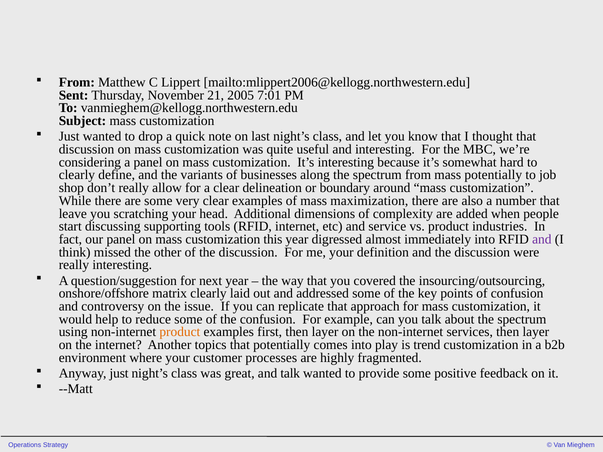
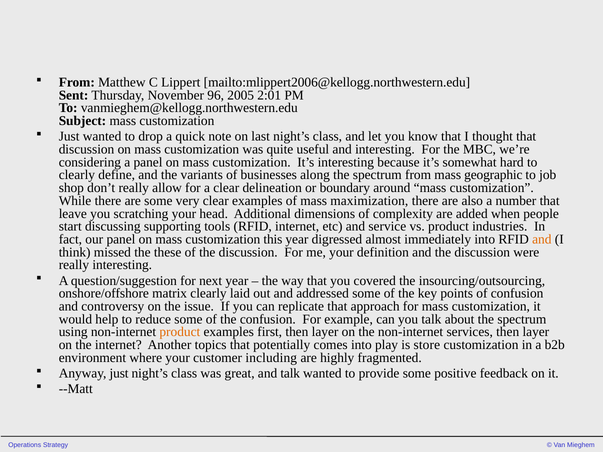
21: 21 -> 96 (216, 95)
7:01: 7:01 -> 2:01 (269, 95)
mass potentially: potentially -> geographic (493, 175)
and colour: purple -> orange (542, 239)
other: other -> these (168, 252)
trend: trend -> store (427, 345)
processes: processes -> including (271, 358)
